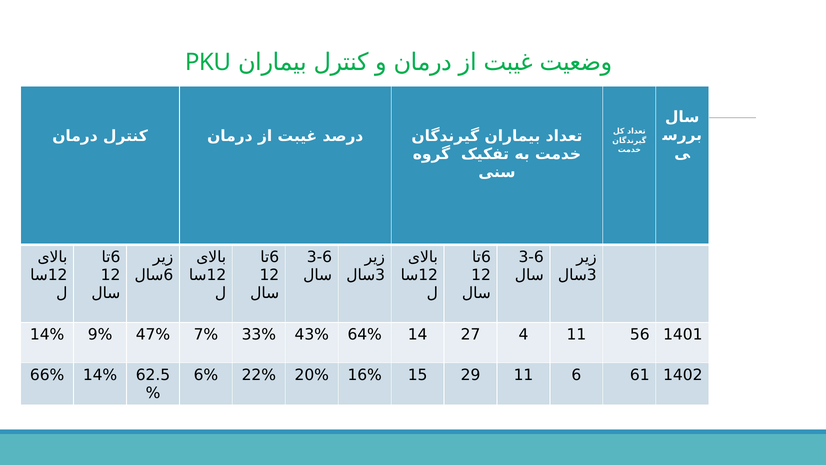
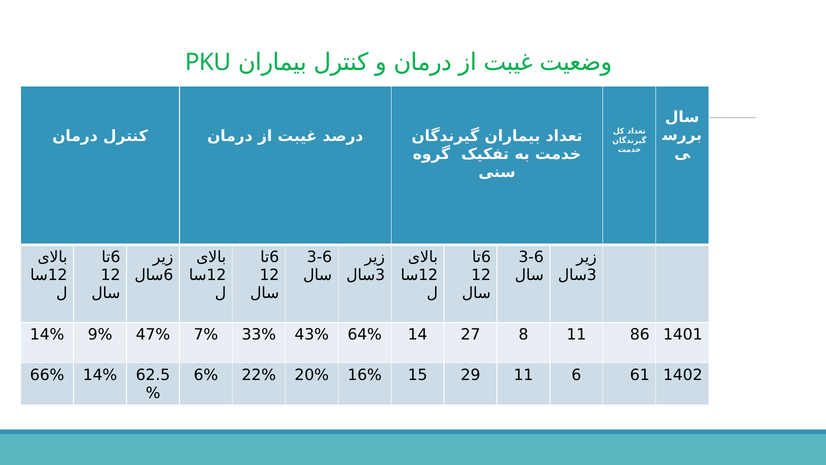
4: 4 -> 8 (523, 334)
56: 56 -> 86 (640, 334)
